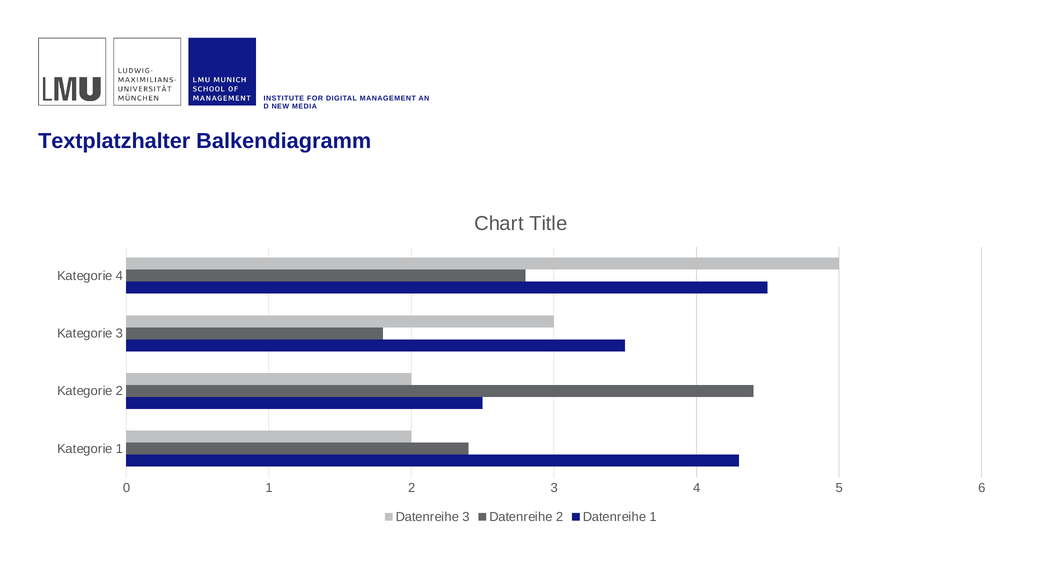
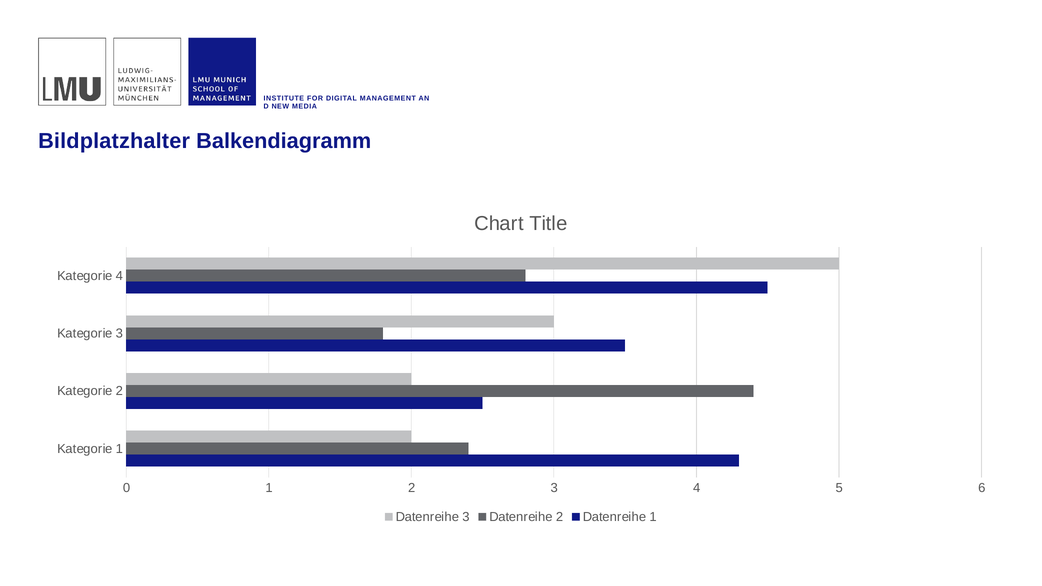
Textplatzhalter: Textplatzhalter -> Bildplatzhalter (114, 141)
